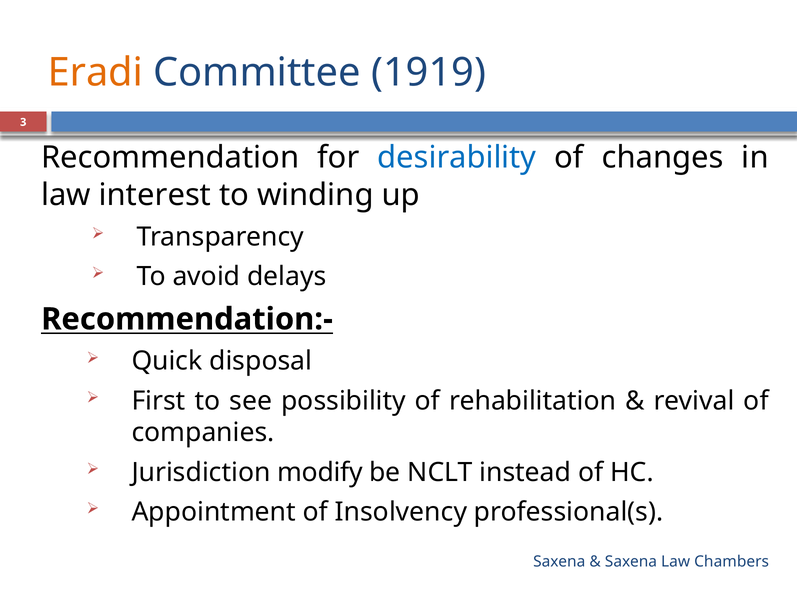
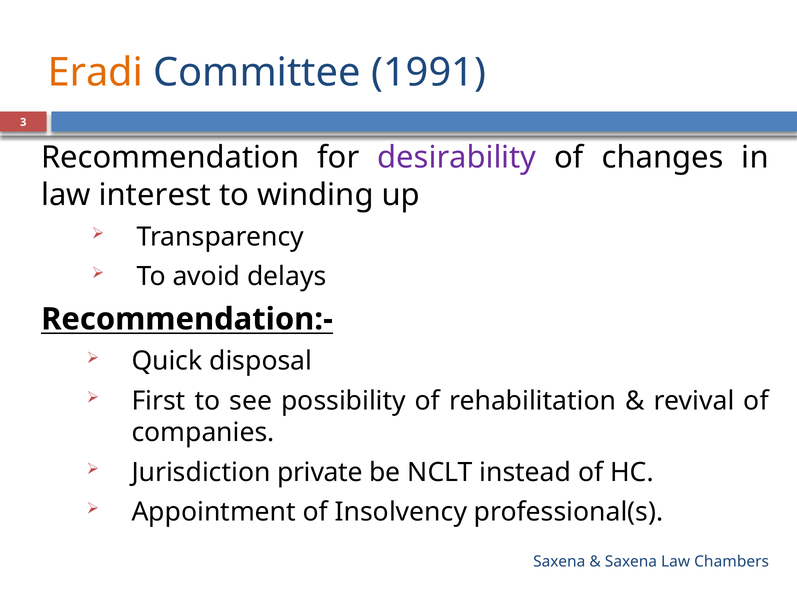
1919: 1919 -> 1991 (429, 72)
desirability colour: blue -> purple (457, 158)
modify: modify -> private (320, 472)
